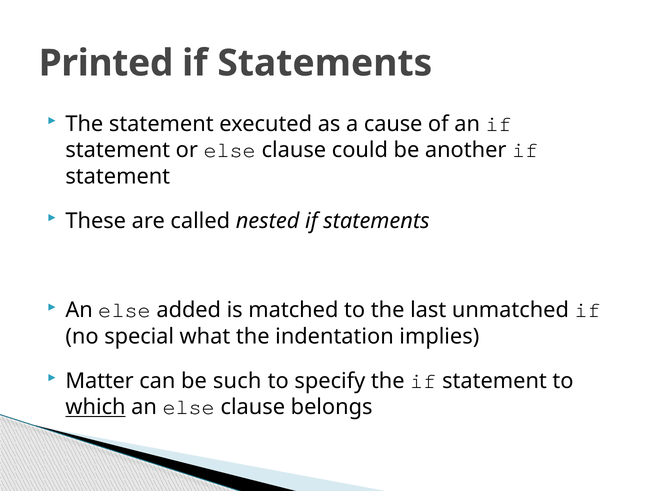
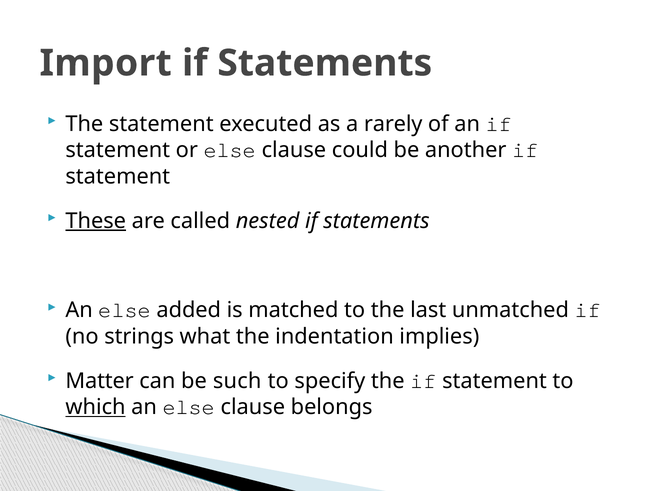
Printed: Printed -> Import (106, 63)
cause: cause -> rarely (393, 124)
These underline: none -> present (96, 221)
special: special -> strings (139, 336)
